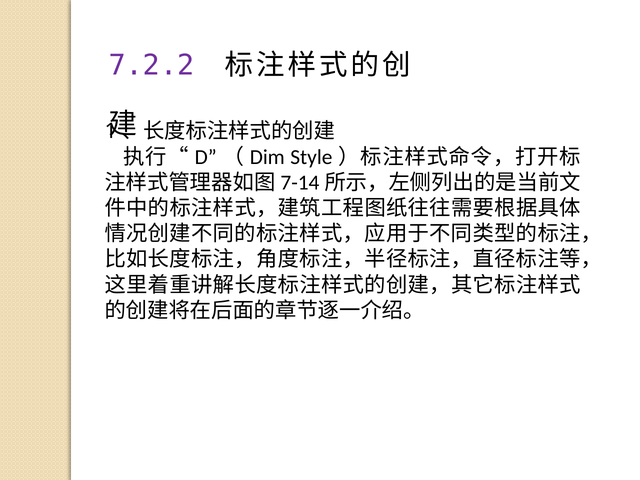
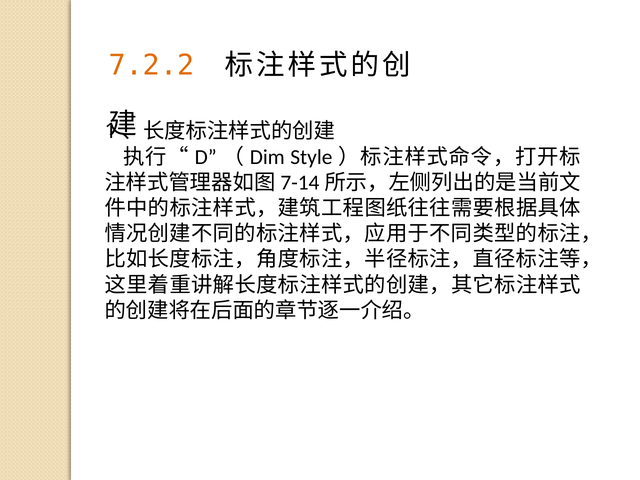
7.2.2 colour: purple -> orange (151, 65)
